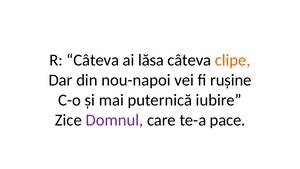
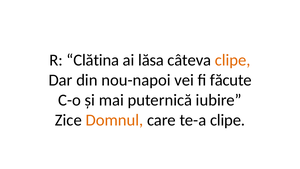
R Câteva: Câteva -> Clătina (93, 60)
rușine: rușine -> făcute (231, 80)
Domnul colour: purple -> orange (114, 120)
te-a pace: pace -> clipe (228, 120)
